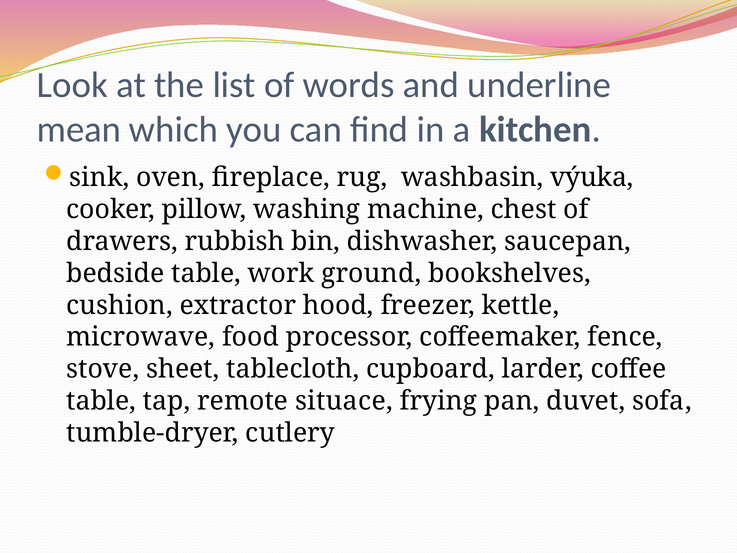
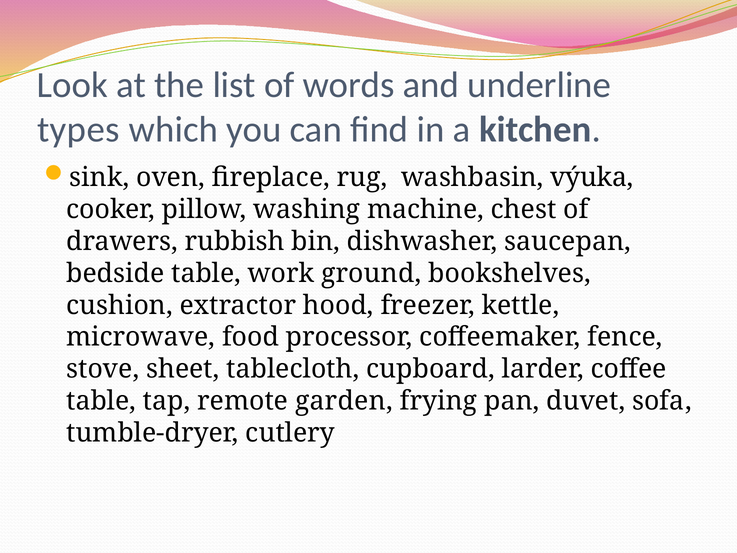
mean: mean -> types (79, 129)
situace: situace -> garden (344, 401)
